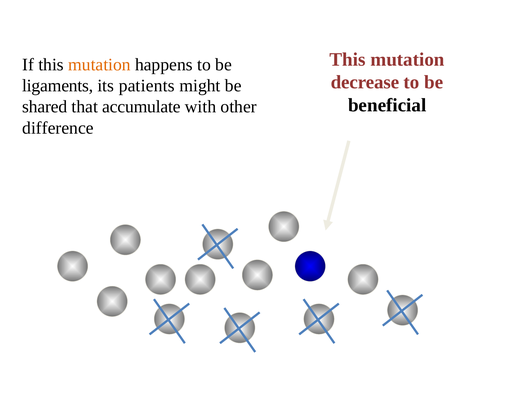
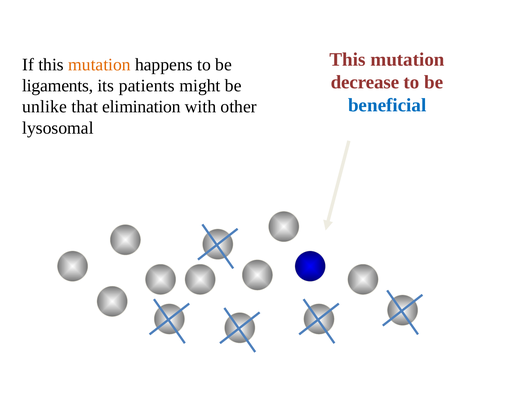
beneficial colour: black -> blue (387, 105)
shared: shared -> unlike (45, 107)
accumulate: accumulate -> elimination (142, 107)
difference: difference -> lysosomal (58, 128)
